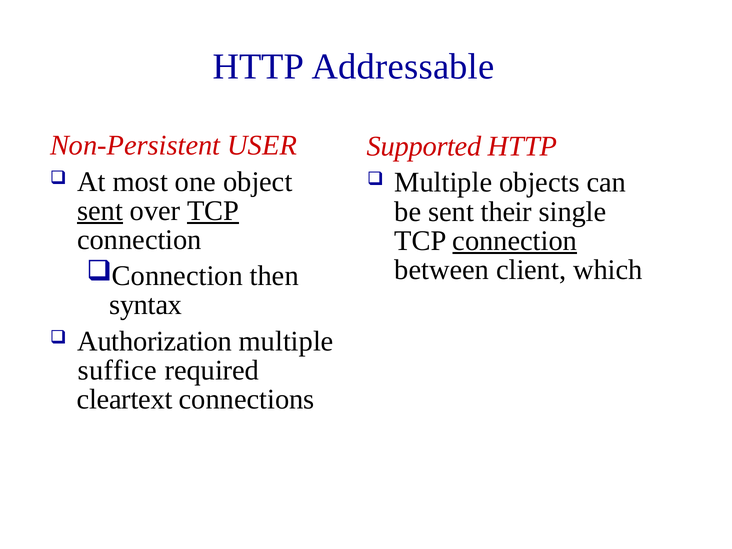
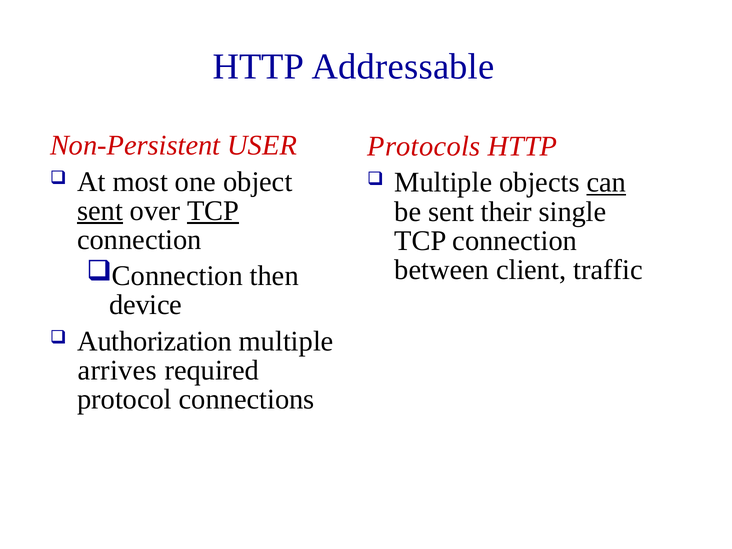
Supported: Supported -> Protocols (424, 146)
can underline: none -> present (606, 183)
connection underline: present -> none (515, 241)
which: which -> traffic (608, 270)
syntax: syntax -> device (146, 305)
suffice: suffice -> arrives (117, 370)
cleartext: cleartext -> protocol (125, 399)
